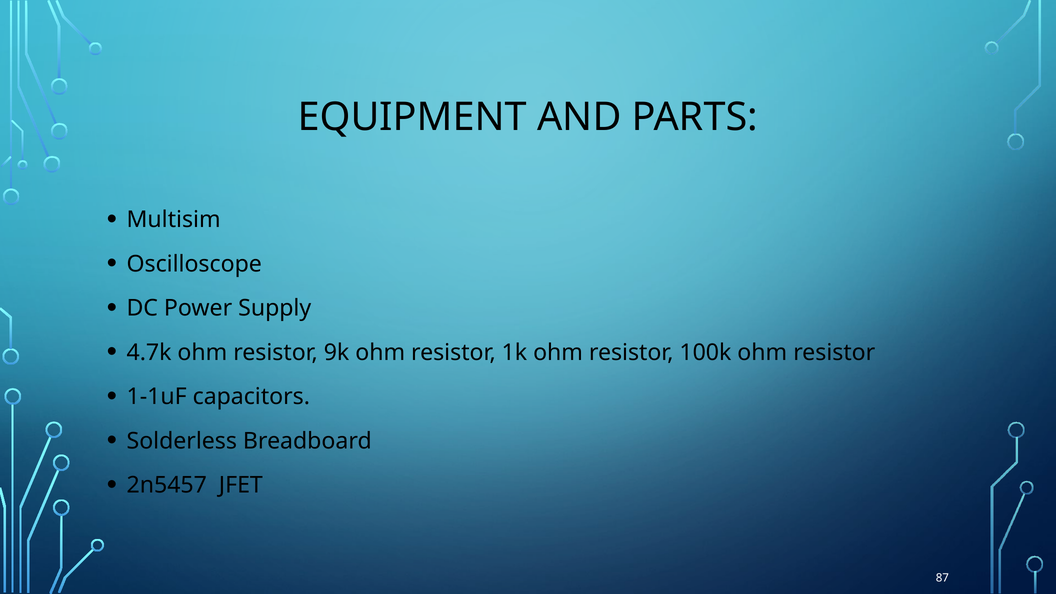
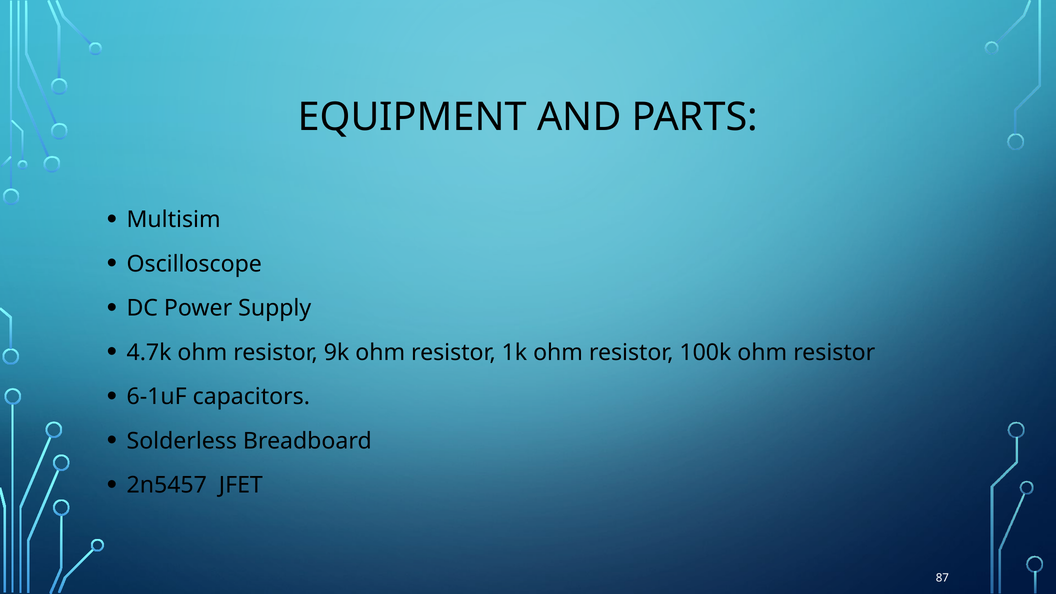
1-1uF: 1-1uF -> 6-1uF (157, 397)
